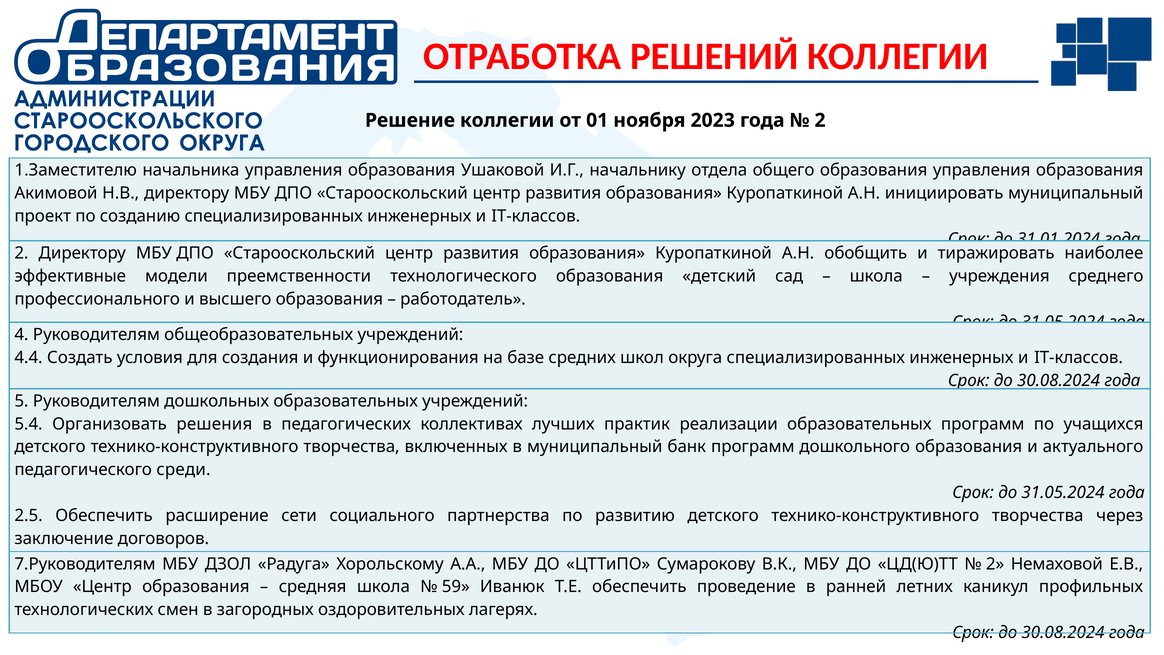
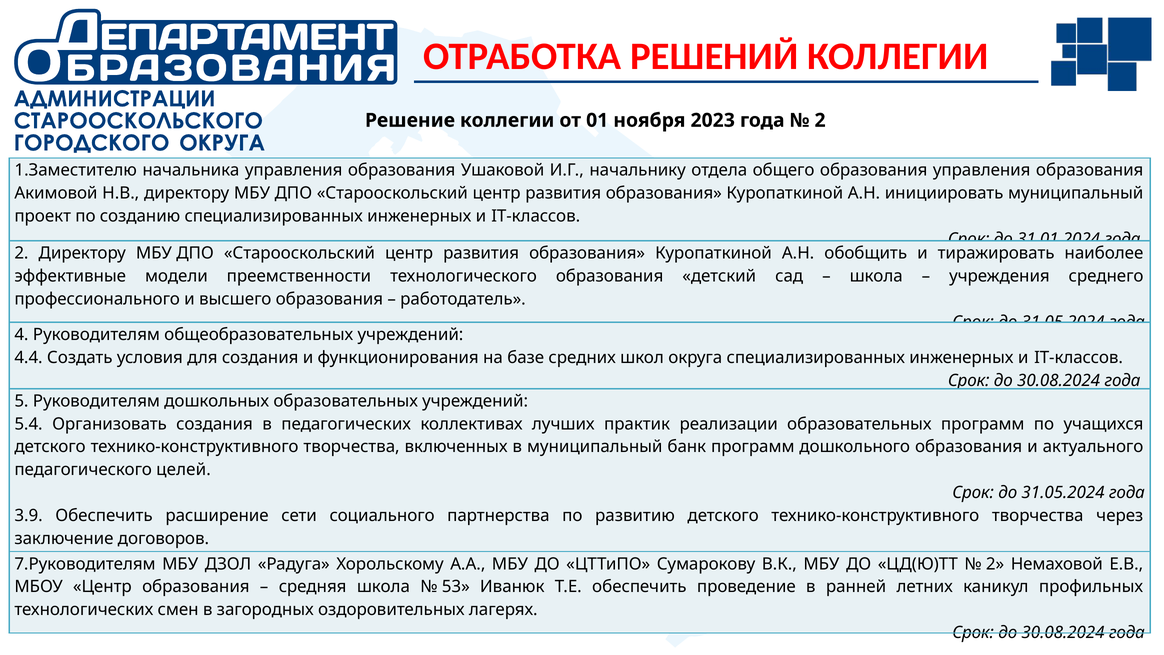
Организовать решения: решения -> создания (215, 424)
среди: среди -> целей (184, 470)
2.5: 2.5 -> 3.9 (29, 515)
59: 59 -> 53 (456, 587)
